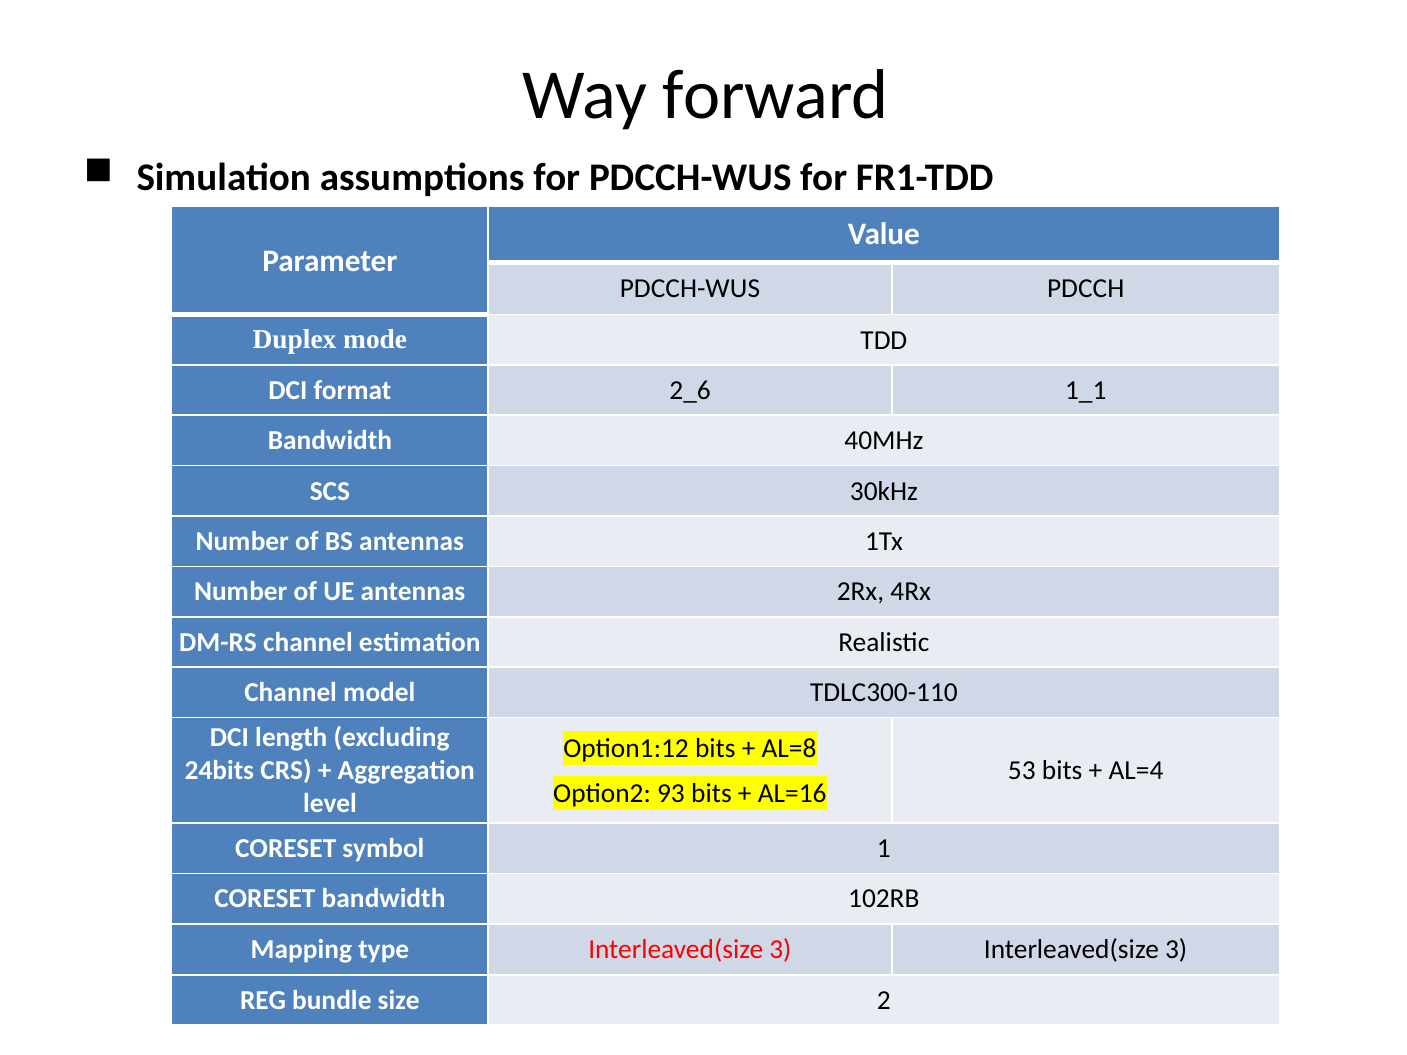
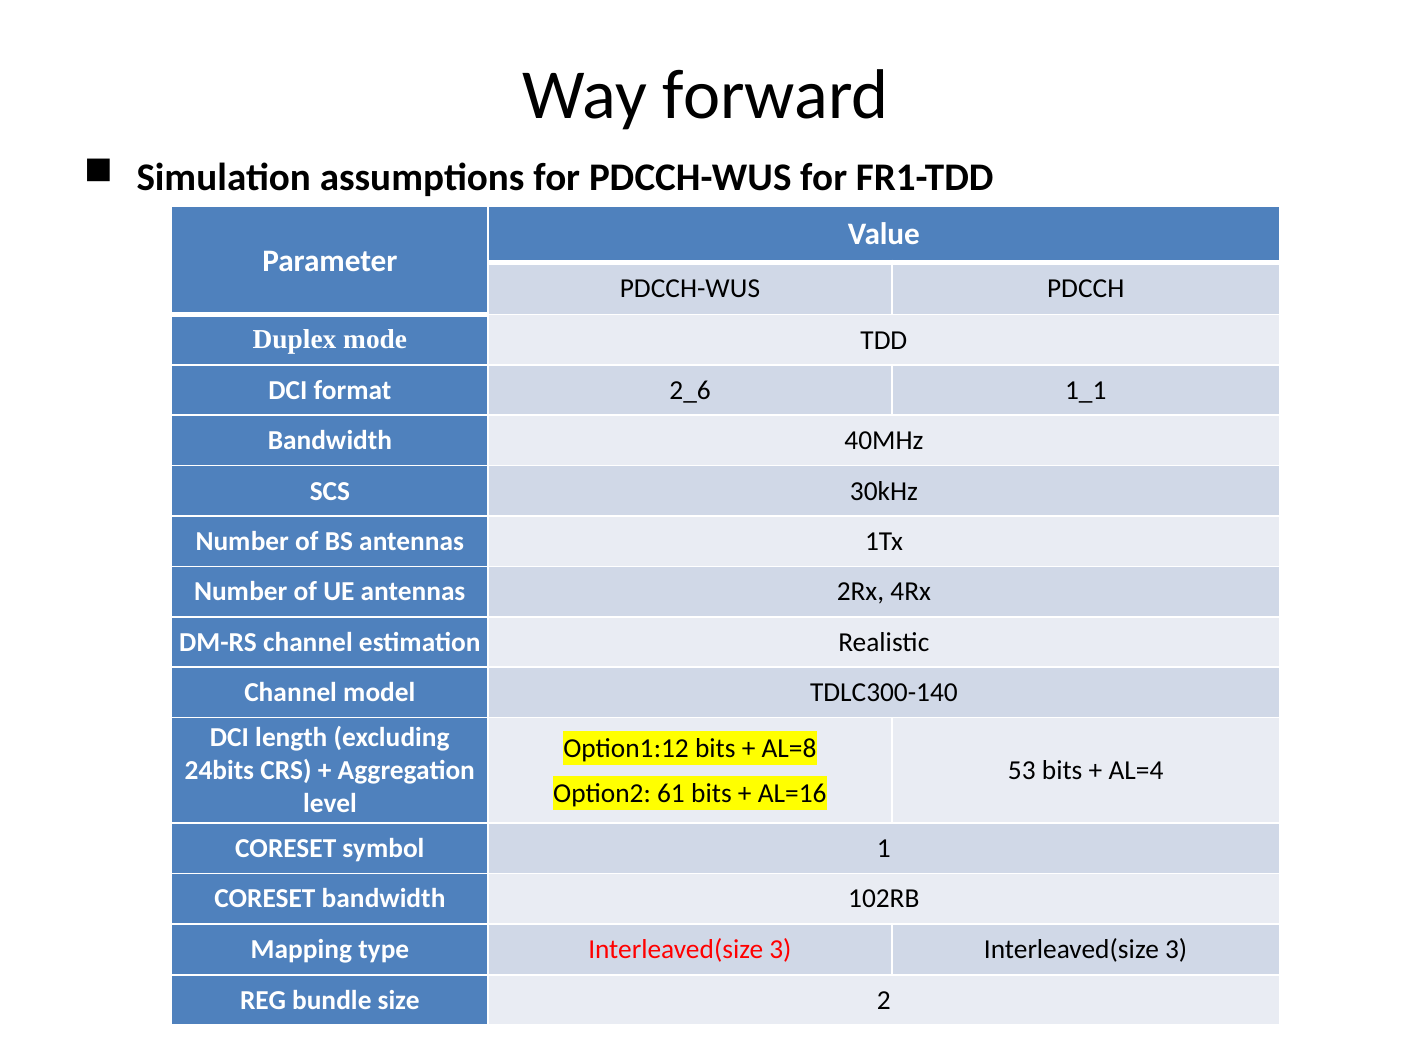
TDLC300-110: TDLC300-110 -> TDLC300-140 (884, 693)
93: 93 -> 61 (671, 793)
